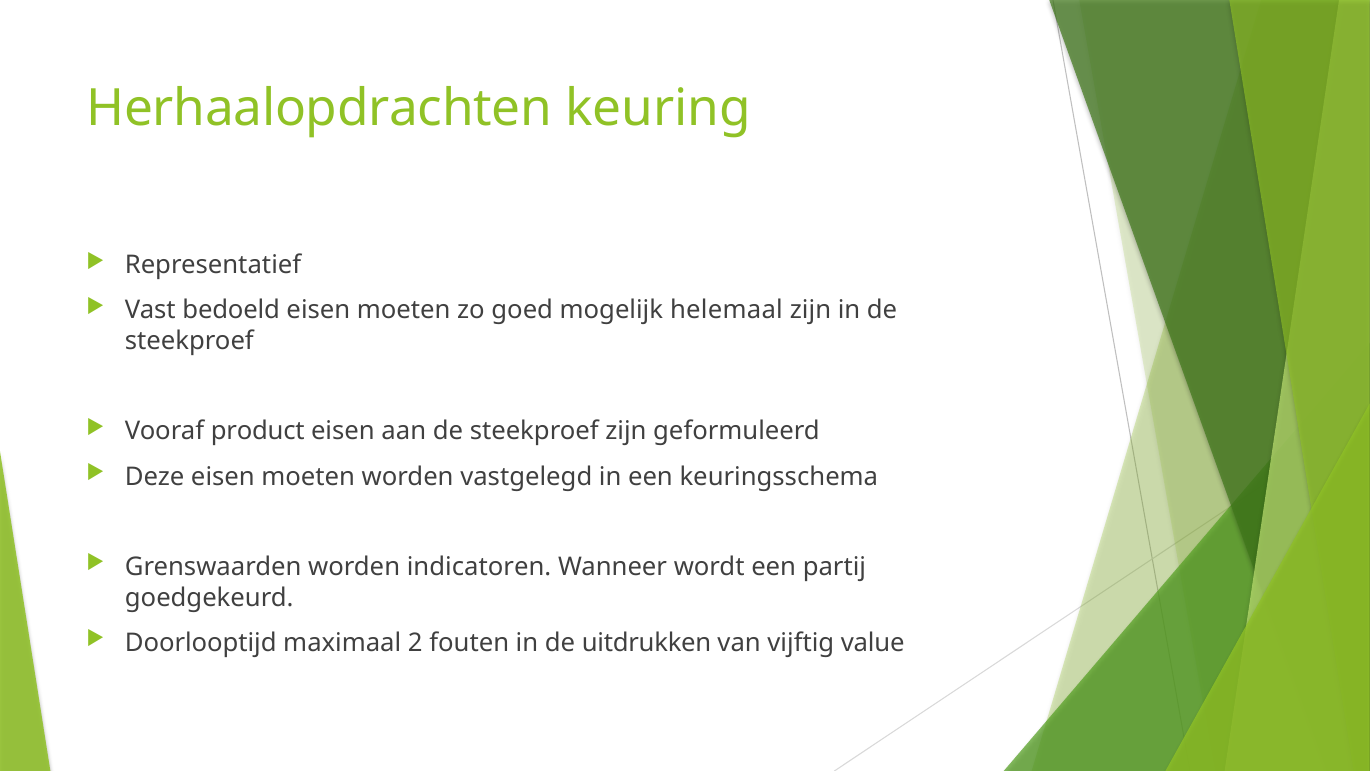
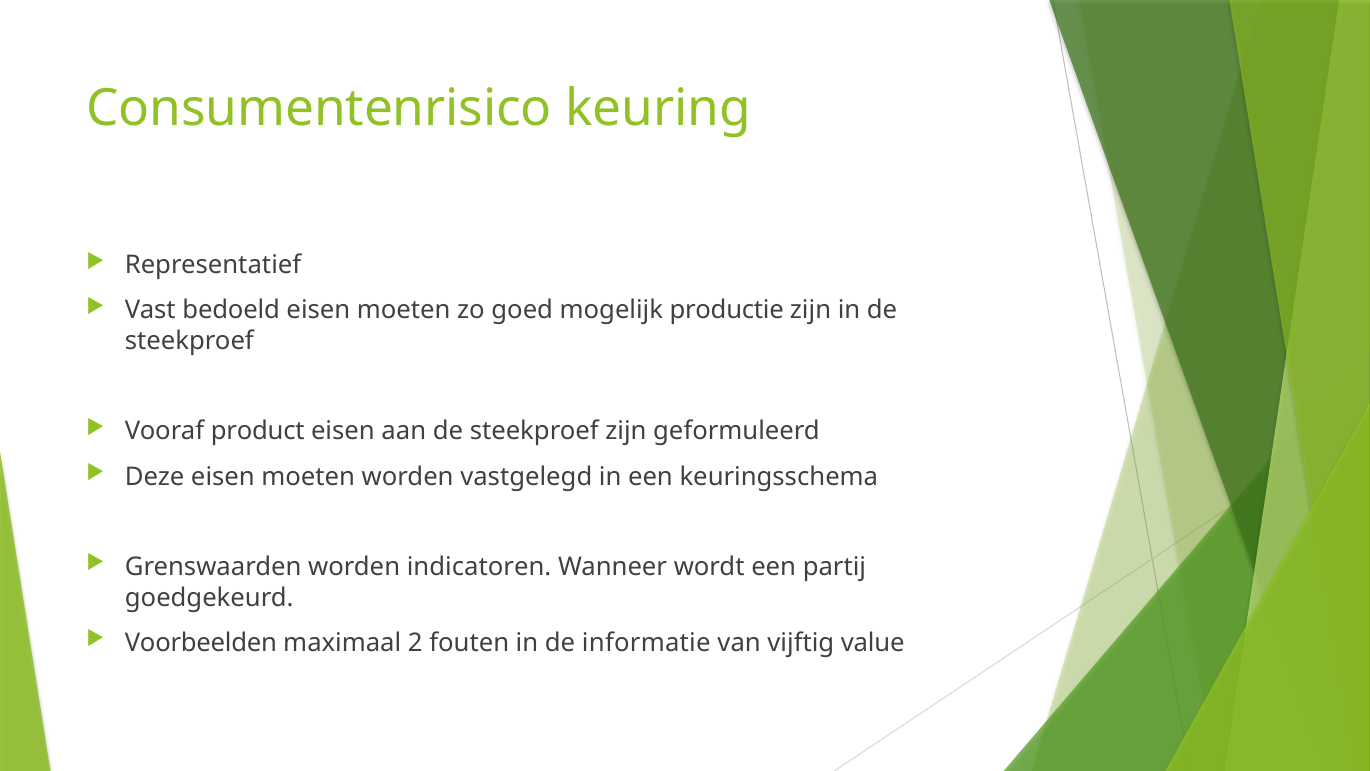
Herhaalopdrachten: Herhaalopdrachten -> Consumentenrisico (319, 108)
helemaal: helemaal -> productie (727, 310)
Doorlooptijd: Doorlooptijd -> Voorbeelden (201, 643)
uitdrukken: uitdrukken -> informatie (646, 643)
